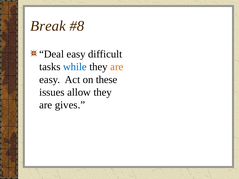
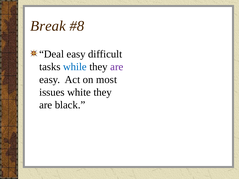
are colour: orange -> purple (117, 67)
these: these -> most (107, 80)
allow: allow -> white (79, 92)
gives: gives -> black (70, 105)
